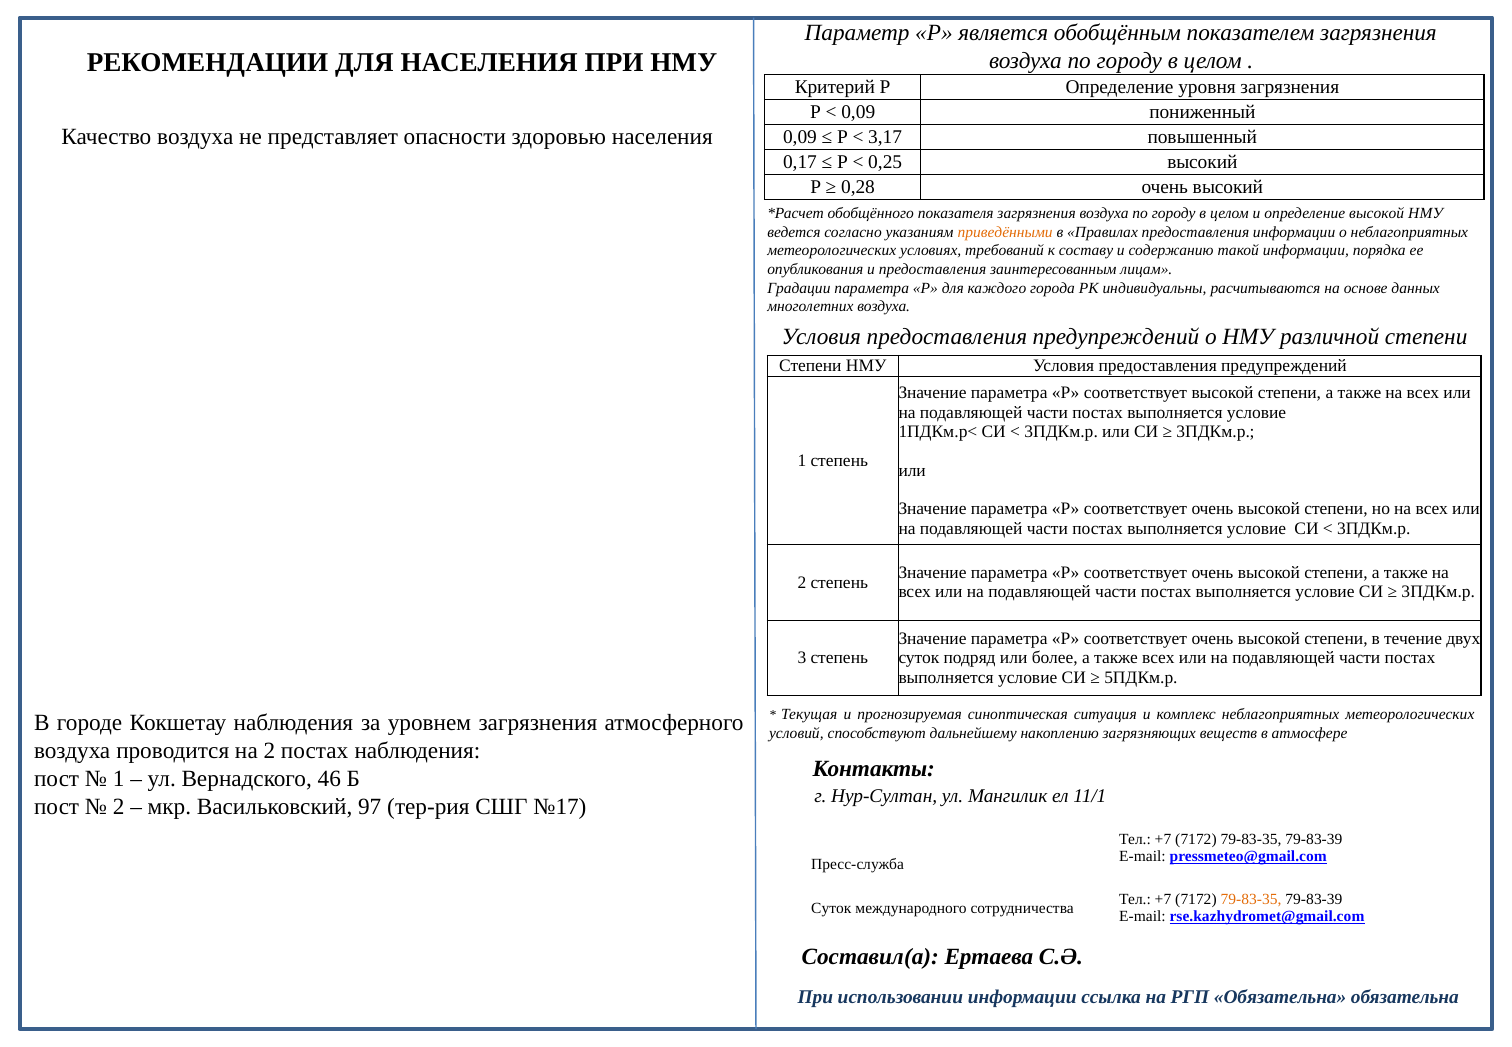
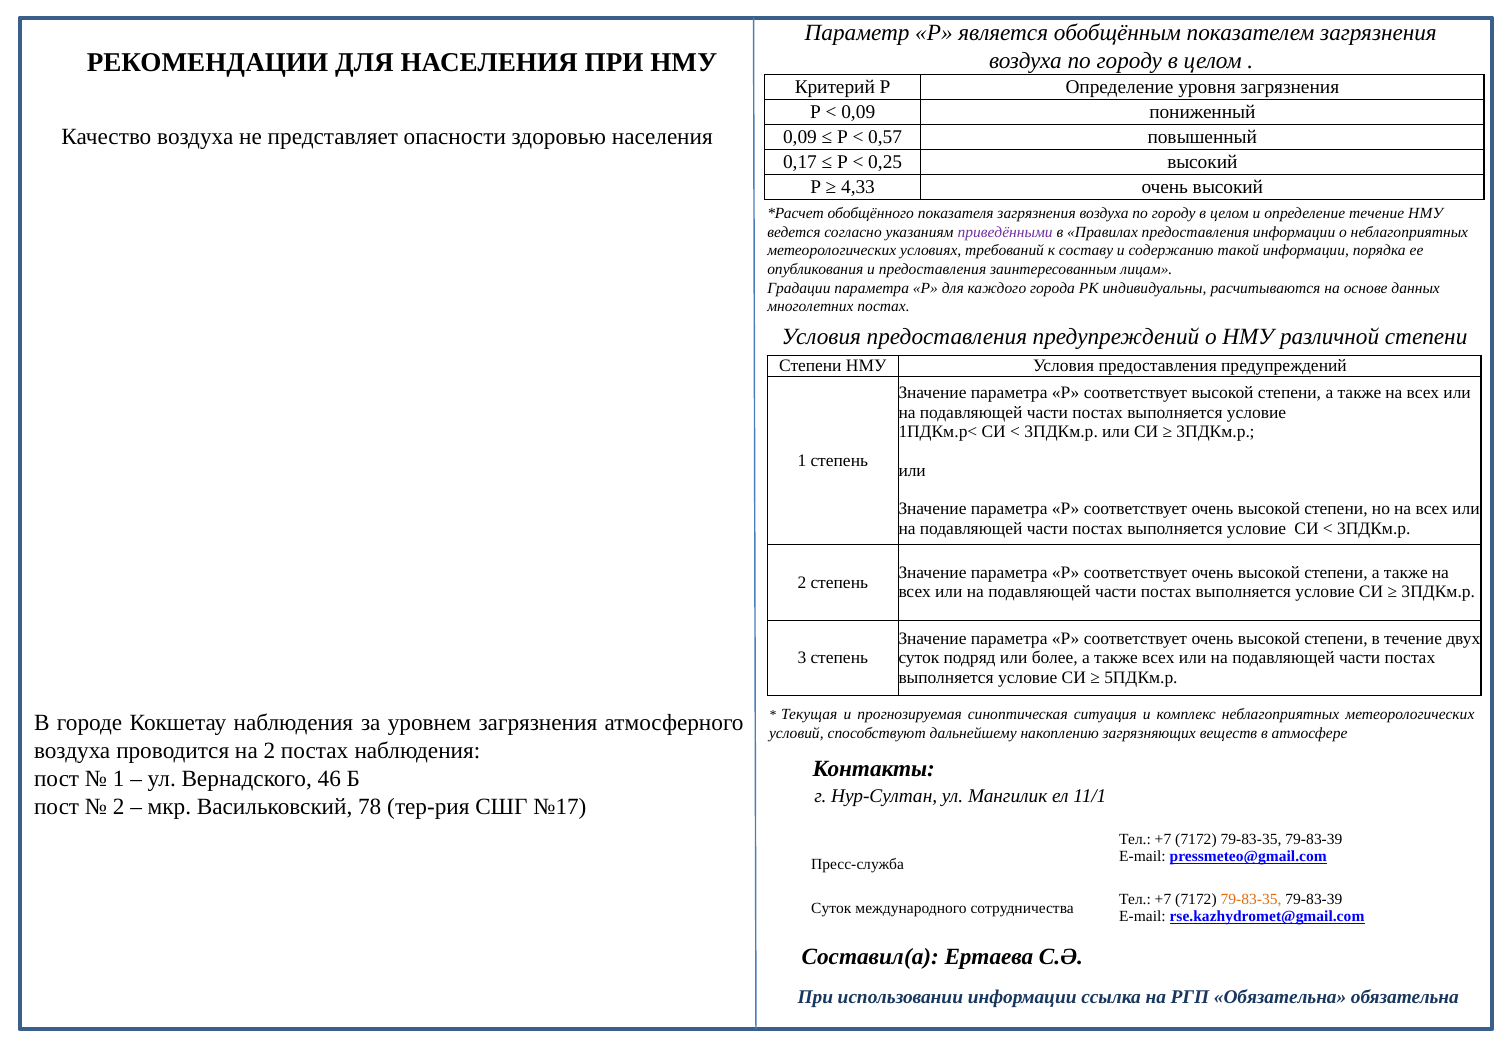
3,17: 3,17 -> 0,57 (885, 137)
0,28: 0,28 -> 4,33 (858, 187)
определение высокой: высокой -> течение (1377, 214)
приведёнными colour: orange -> purple (1005, 232)
многолетних воздуха: воздуха -> постах (884, 306)
97: 97 -> 78 (370, 806)
